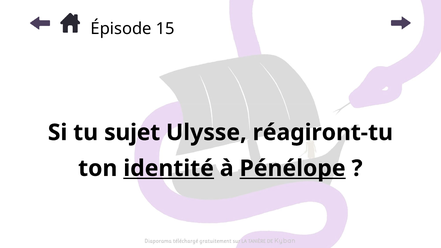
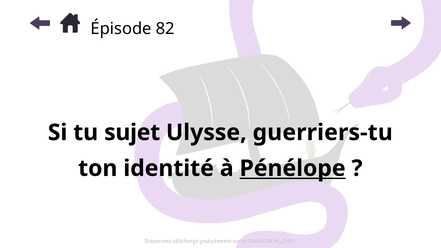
15: 15 -> 82 (165, 29)
réagiront-tu: réagiront-tu -> guerriers-tu (323, 133)
identité underline: present -> none (169, 168)
